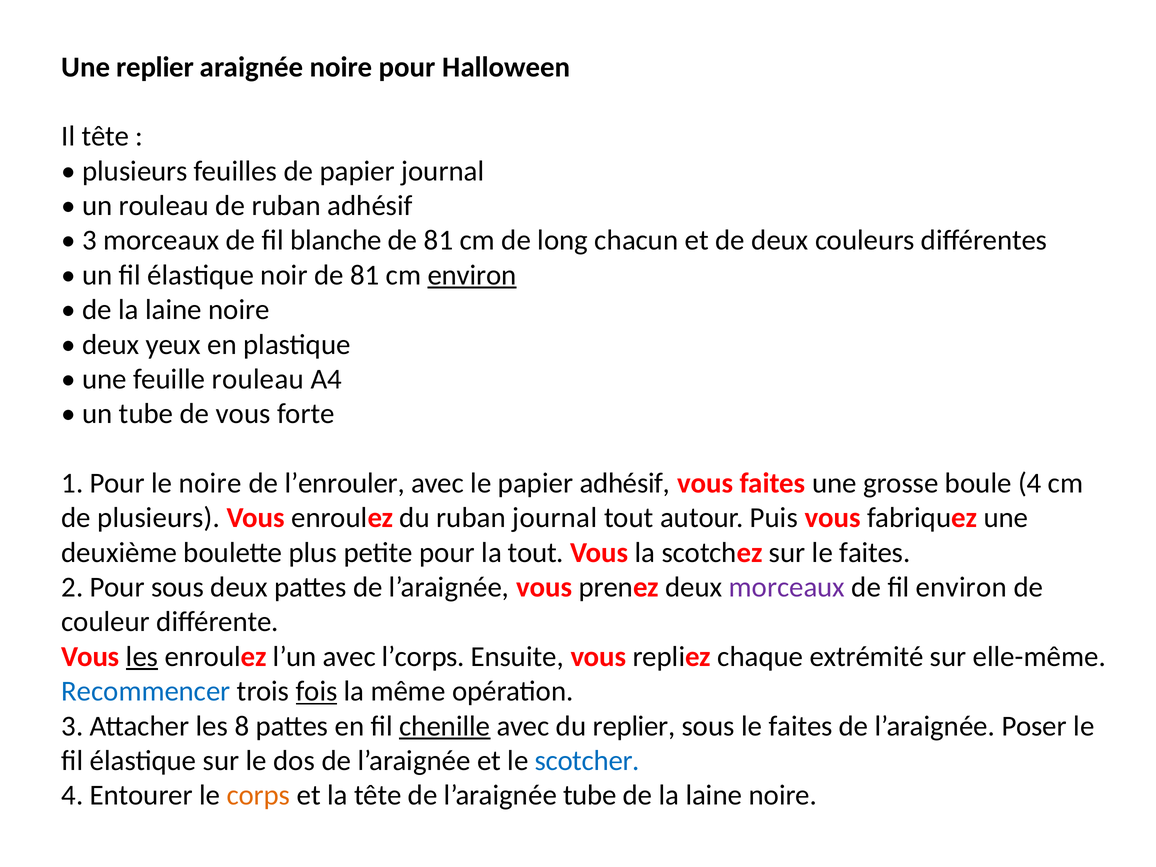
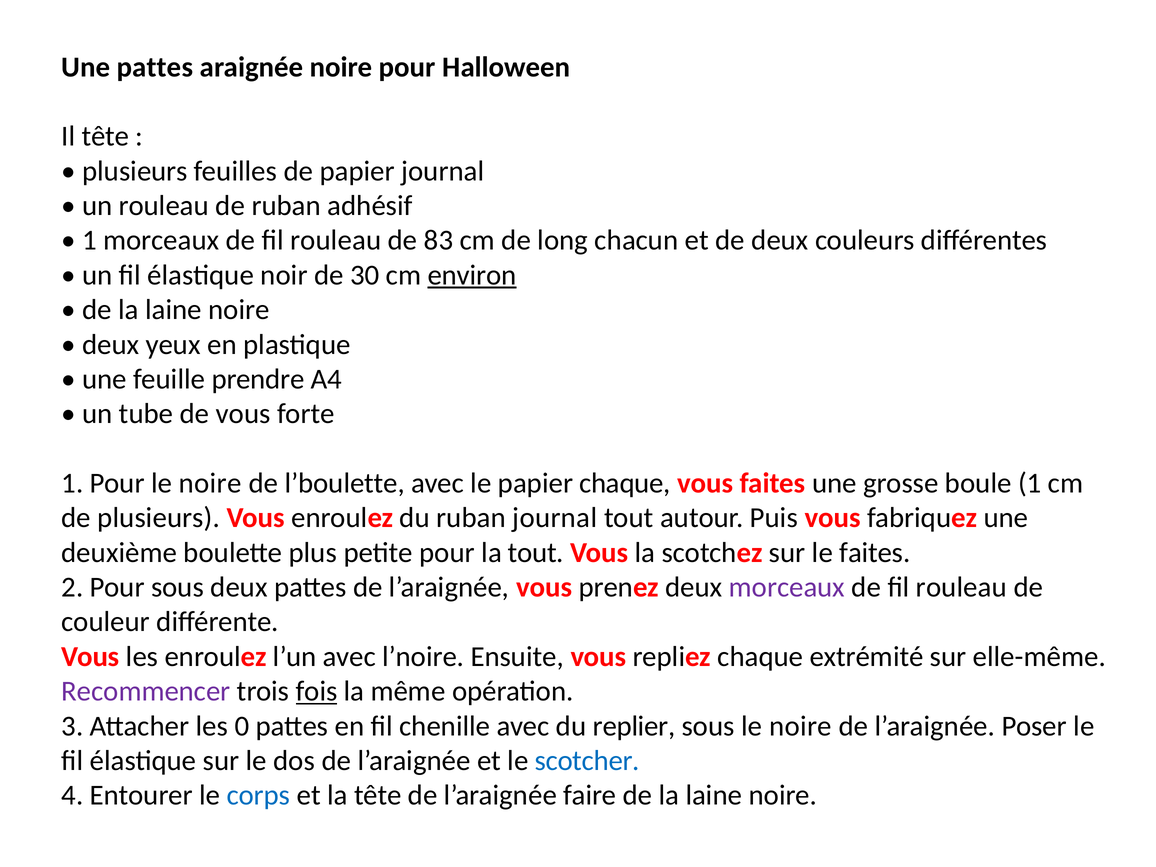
Une replier: replier -> pattes (155, 67)
3: 3 -> 1 (90, 240)
blanche: blanche -> rouleau (336, 240)
81: 81 -> 83 (439, 240)
noir de 81: 81 -> 30 (365, 275)
feuille rouleau: rouleau -> prendre (258, 379)
l’enrouler: l’enrouler -> l’boulette (345, 483)
papier adhésif: adhésif -> chaque (625, 483)
boule 4: 4 -> 1 (1030, 483)
environ: environ -> rouleau (961, 587)
les underline: present -> none (142, 657)
l’corps: l’corps -> l’noire (423, 657)
Recommencer colour: blue -> purple (146, 691)
8: 8 -> 0 (242, 726)
chenille underline: present -> none (445, 726)
sous le faites: faites -> noire (800, 726)
corps colour: orange -> blue (258, 795)
l’araignée tube: tube -> faire (590, 795)
